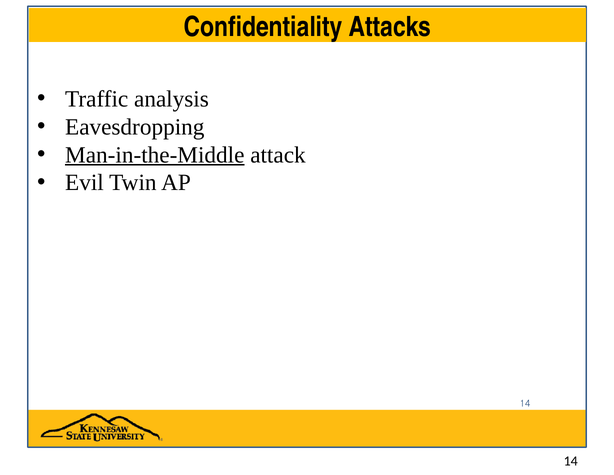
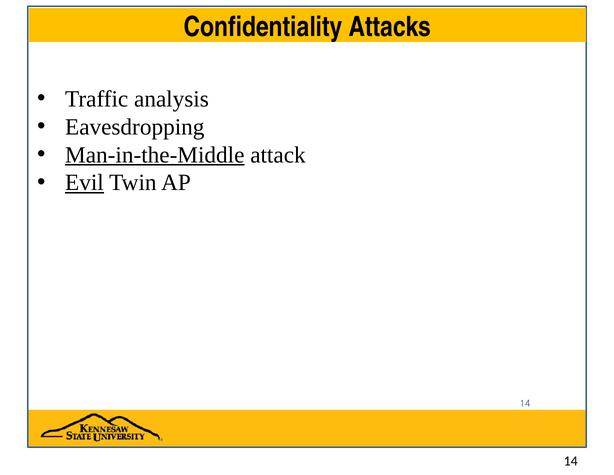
Evil underline: none -> present (84, 183)
